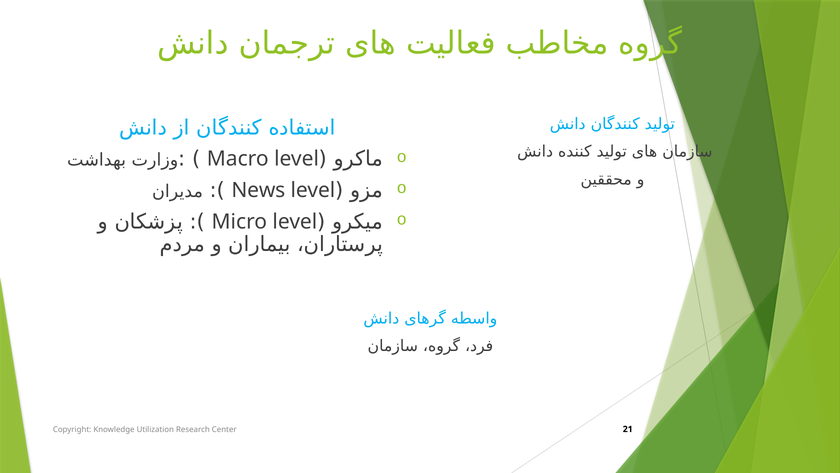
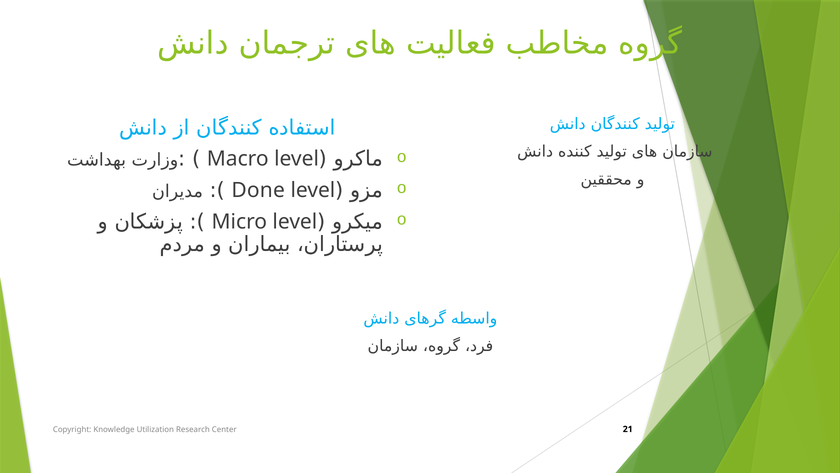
News: News -> Done (258, 190)
